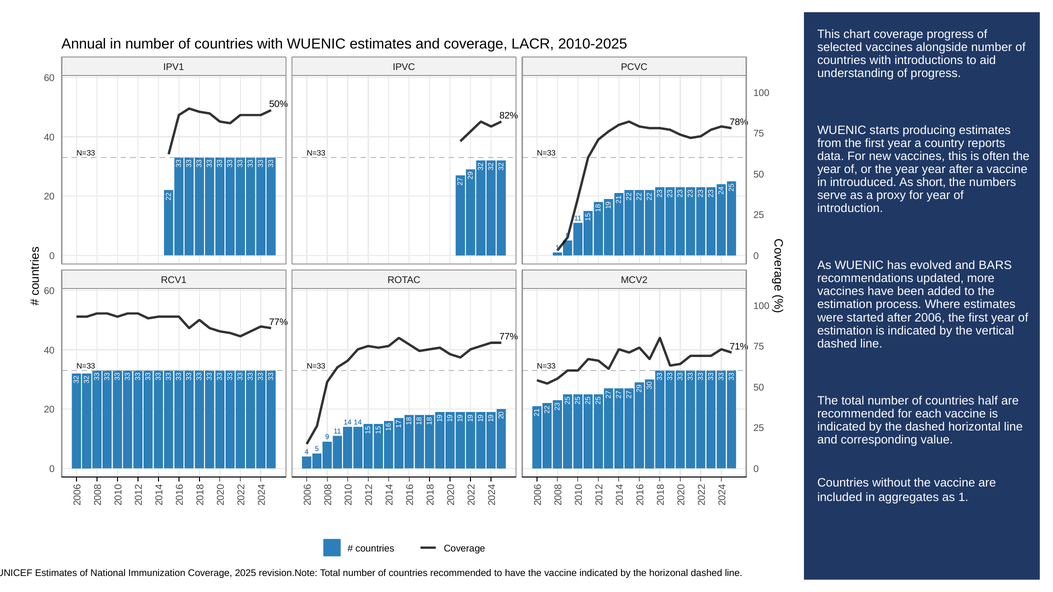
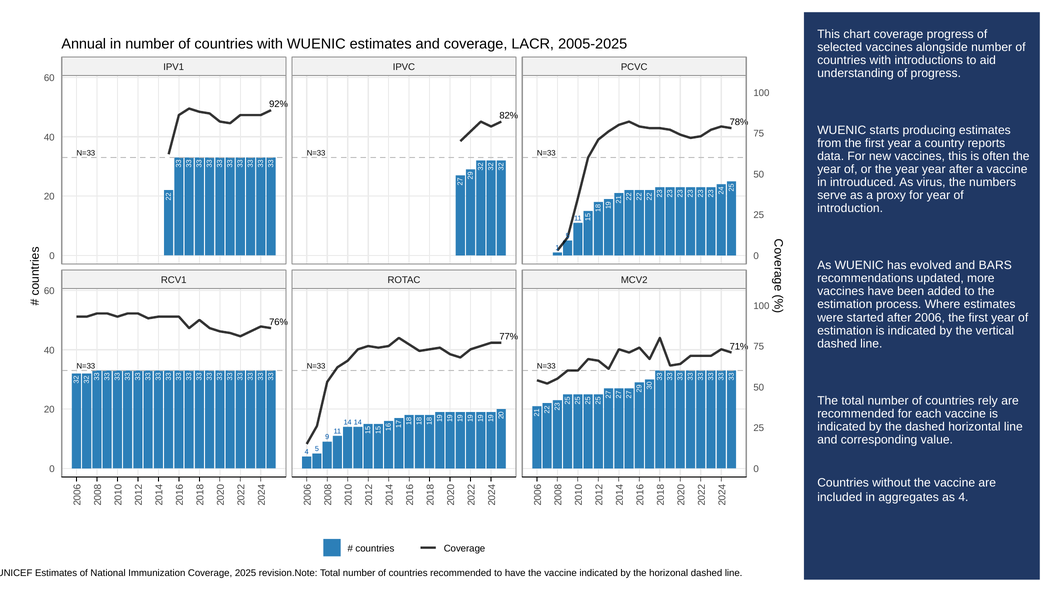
2010-2025: 2010-2025 -> 2005-2025 (593, 44)
50%: 50% -> 92% (279, 104)
short: short -> virus (931, 182)
77%: 77% -> 76% (279, 322)
half: half -> rely (988, 401)
as 1: 1 -> 4 (963, 498)
